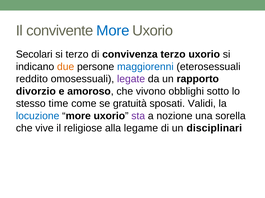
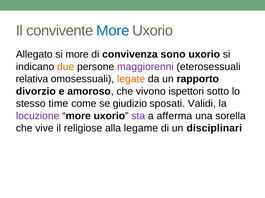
Secolari: Secolari -> Allegato (34, 55)
si terzo: terzo -> more (77, 55)
convivenza terzo: terzo -> sono (173, 55)
maggiorenni colour: blue -> purple (145, 67)
reddito: reddito -> relativa (32, 79)
legate colour: purple -> orange (131, 79)
obblighi: obblighi -> ispettori (186, 92)
gratuità: gratuità -> giudizio (130, 104)
locuzione colour: blue -> purple (38, 116)
nozione: nozione -> afferma (174, 116)
